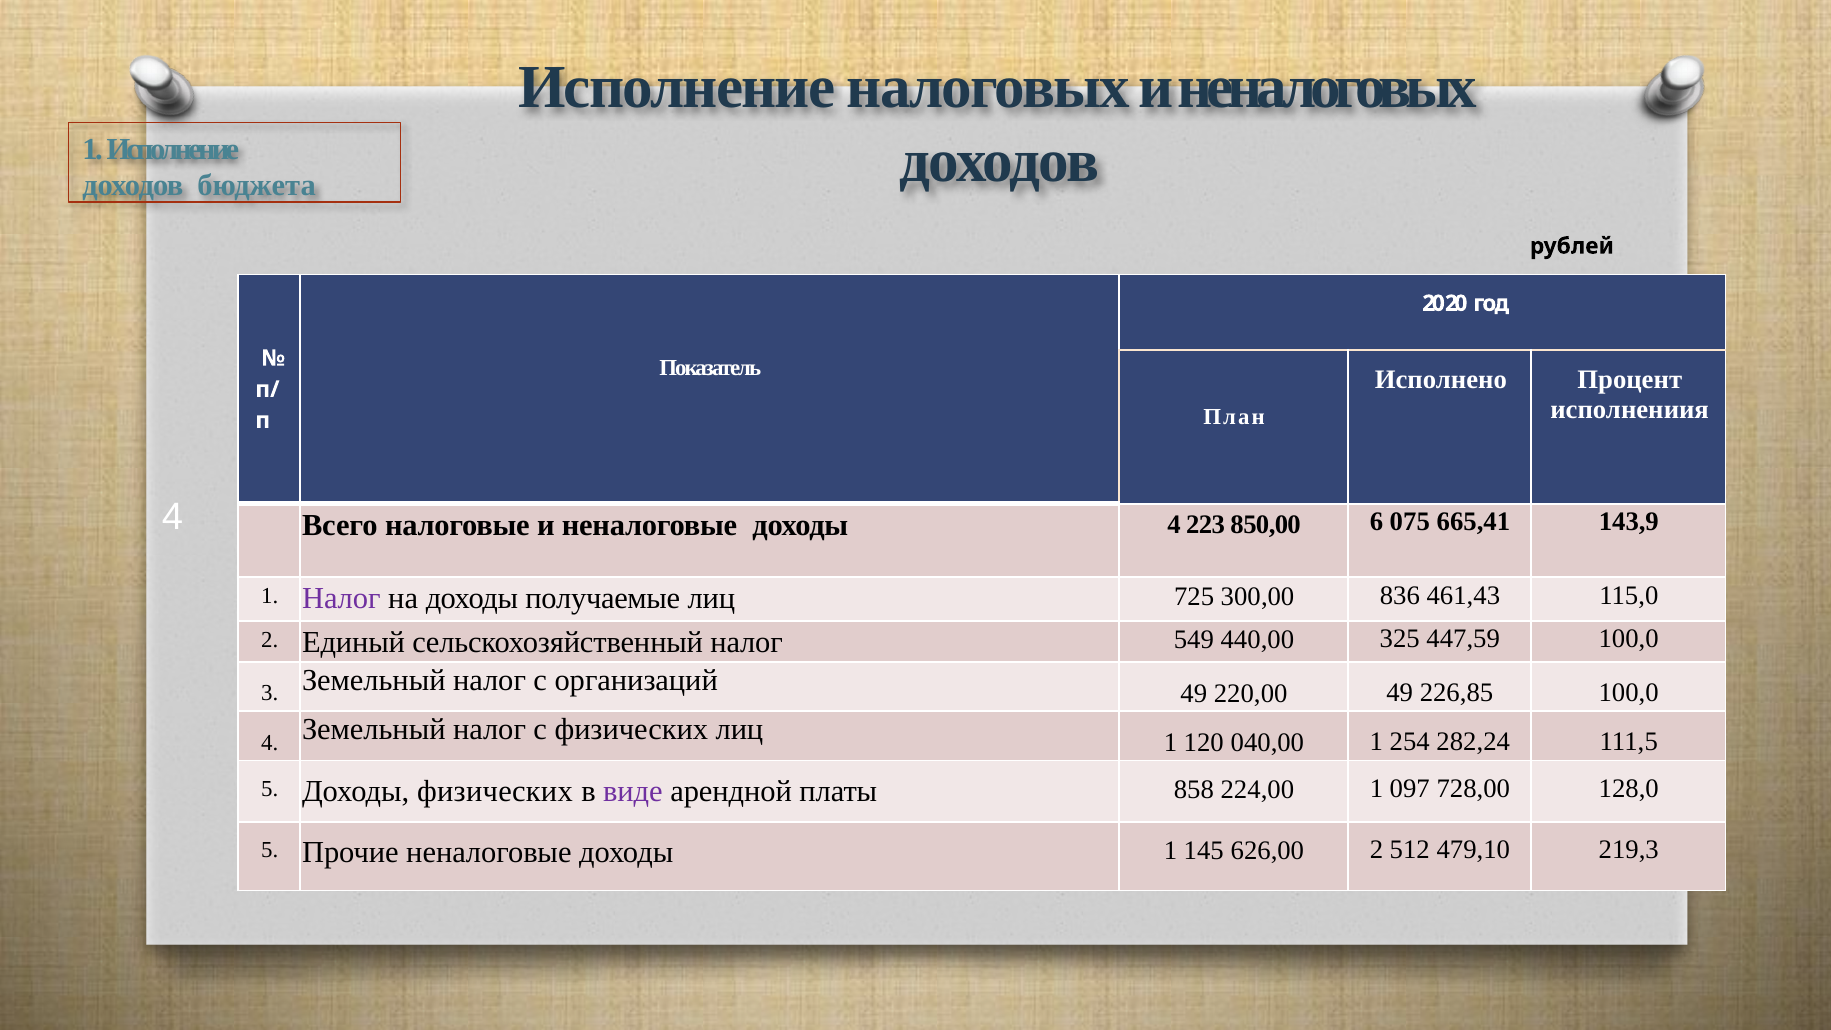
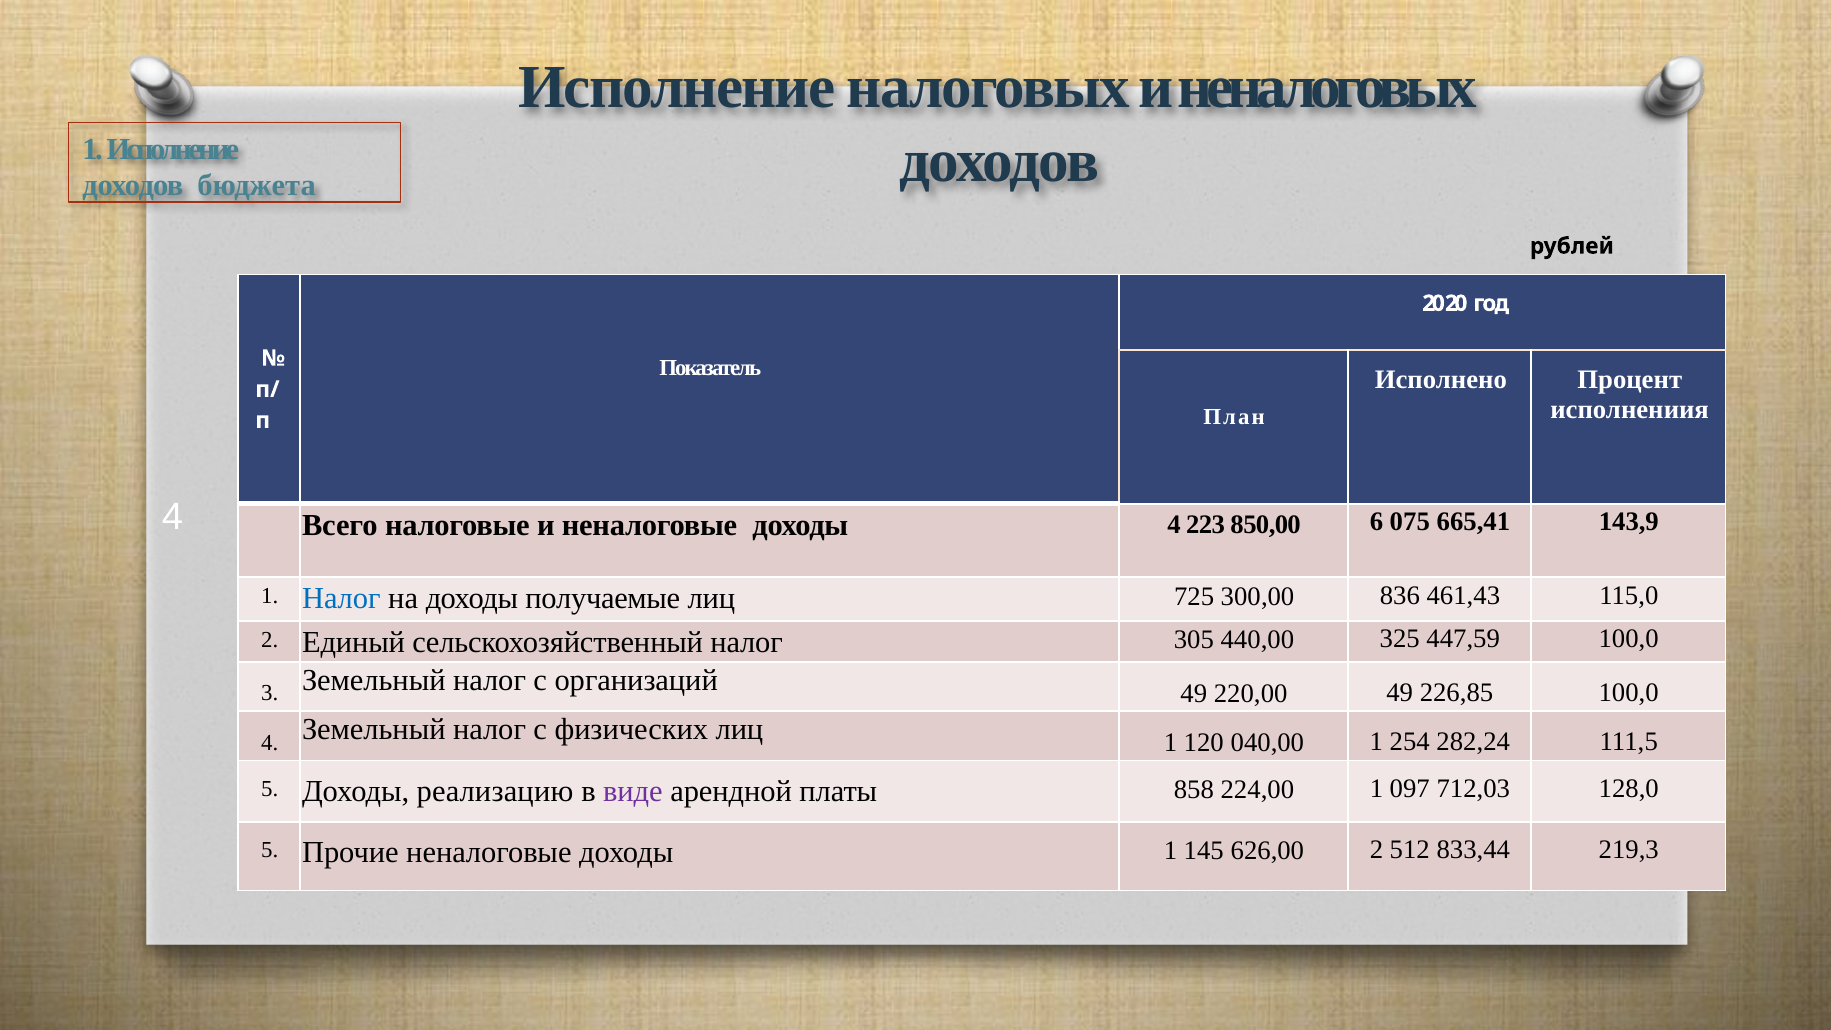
Налог colour: purple -> blue (341, 599)
549: 549 -> 305 (1194, 640)
Доходы физических: физических -> реализацию (495, 792)
728,00: 728,00 -> 712,03 (1473, 788)
479,10: 479,10 -> 833,44 (1473, 849)
